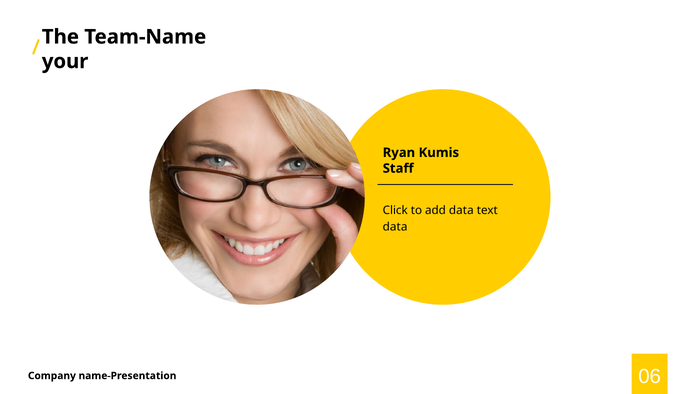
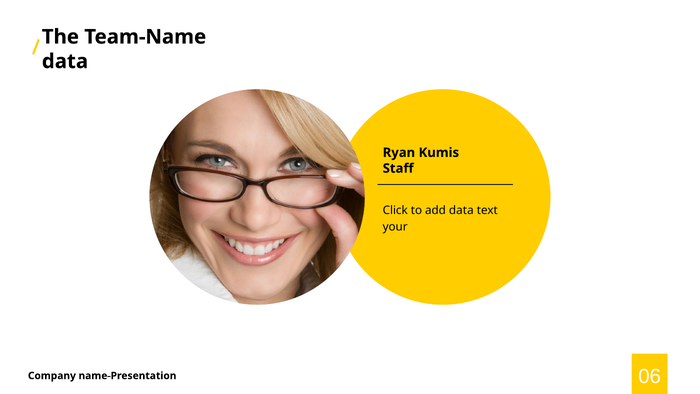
your: your -> data (65, 61)
data: data -> your (395, 227)
